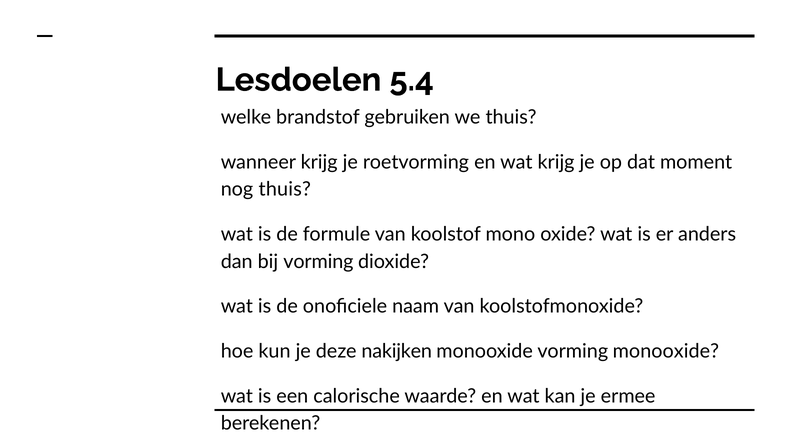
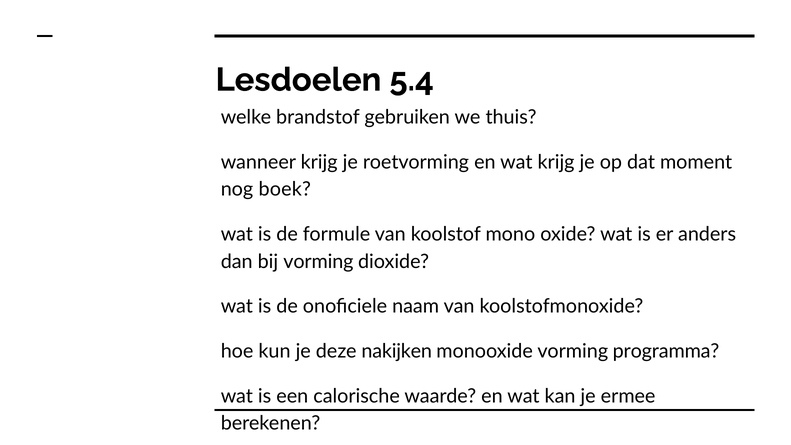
nog thuis: thuis -> boek (285, 189)
vorming monooxide: monooxide -> programma (666, 351)
